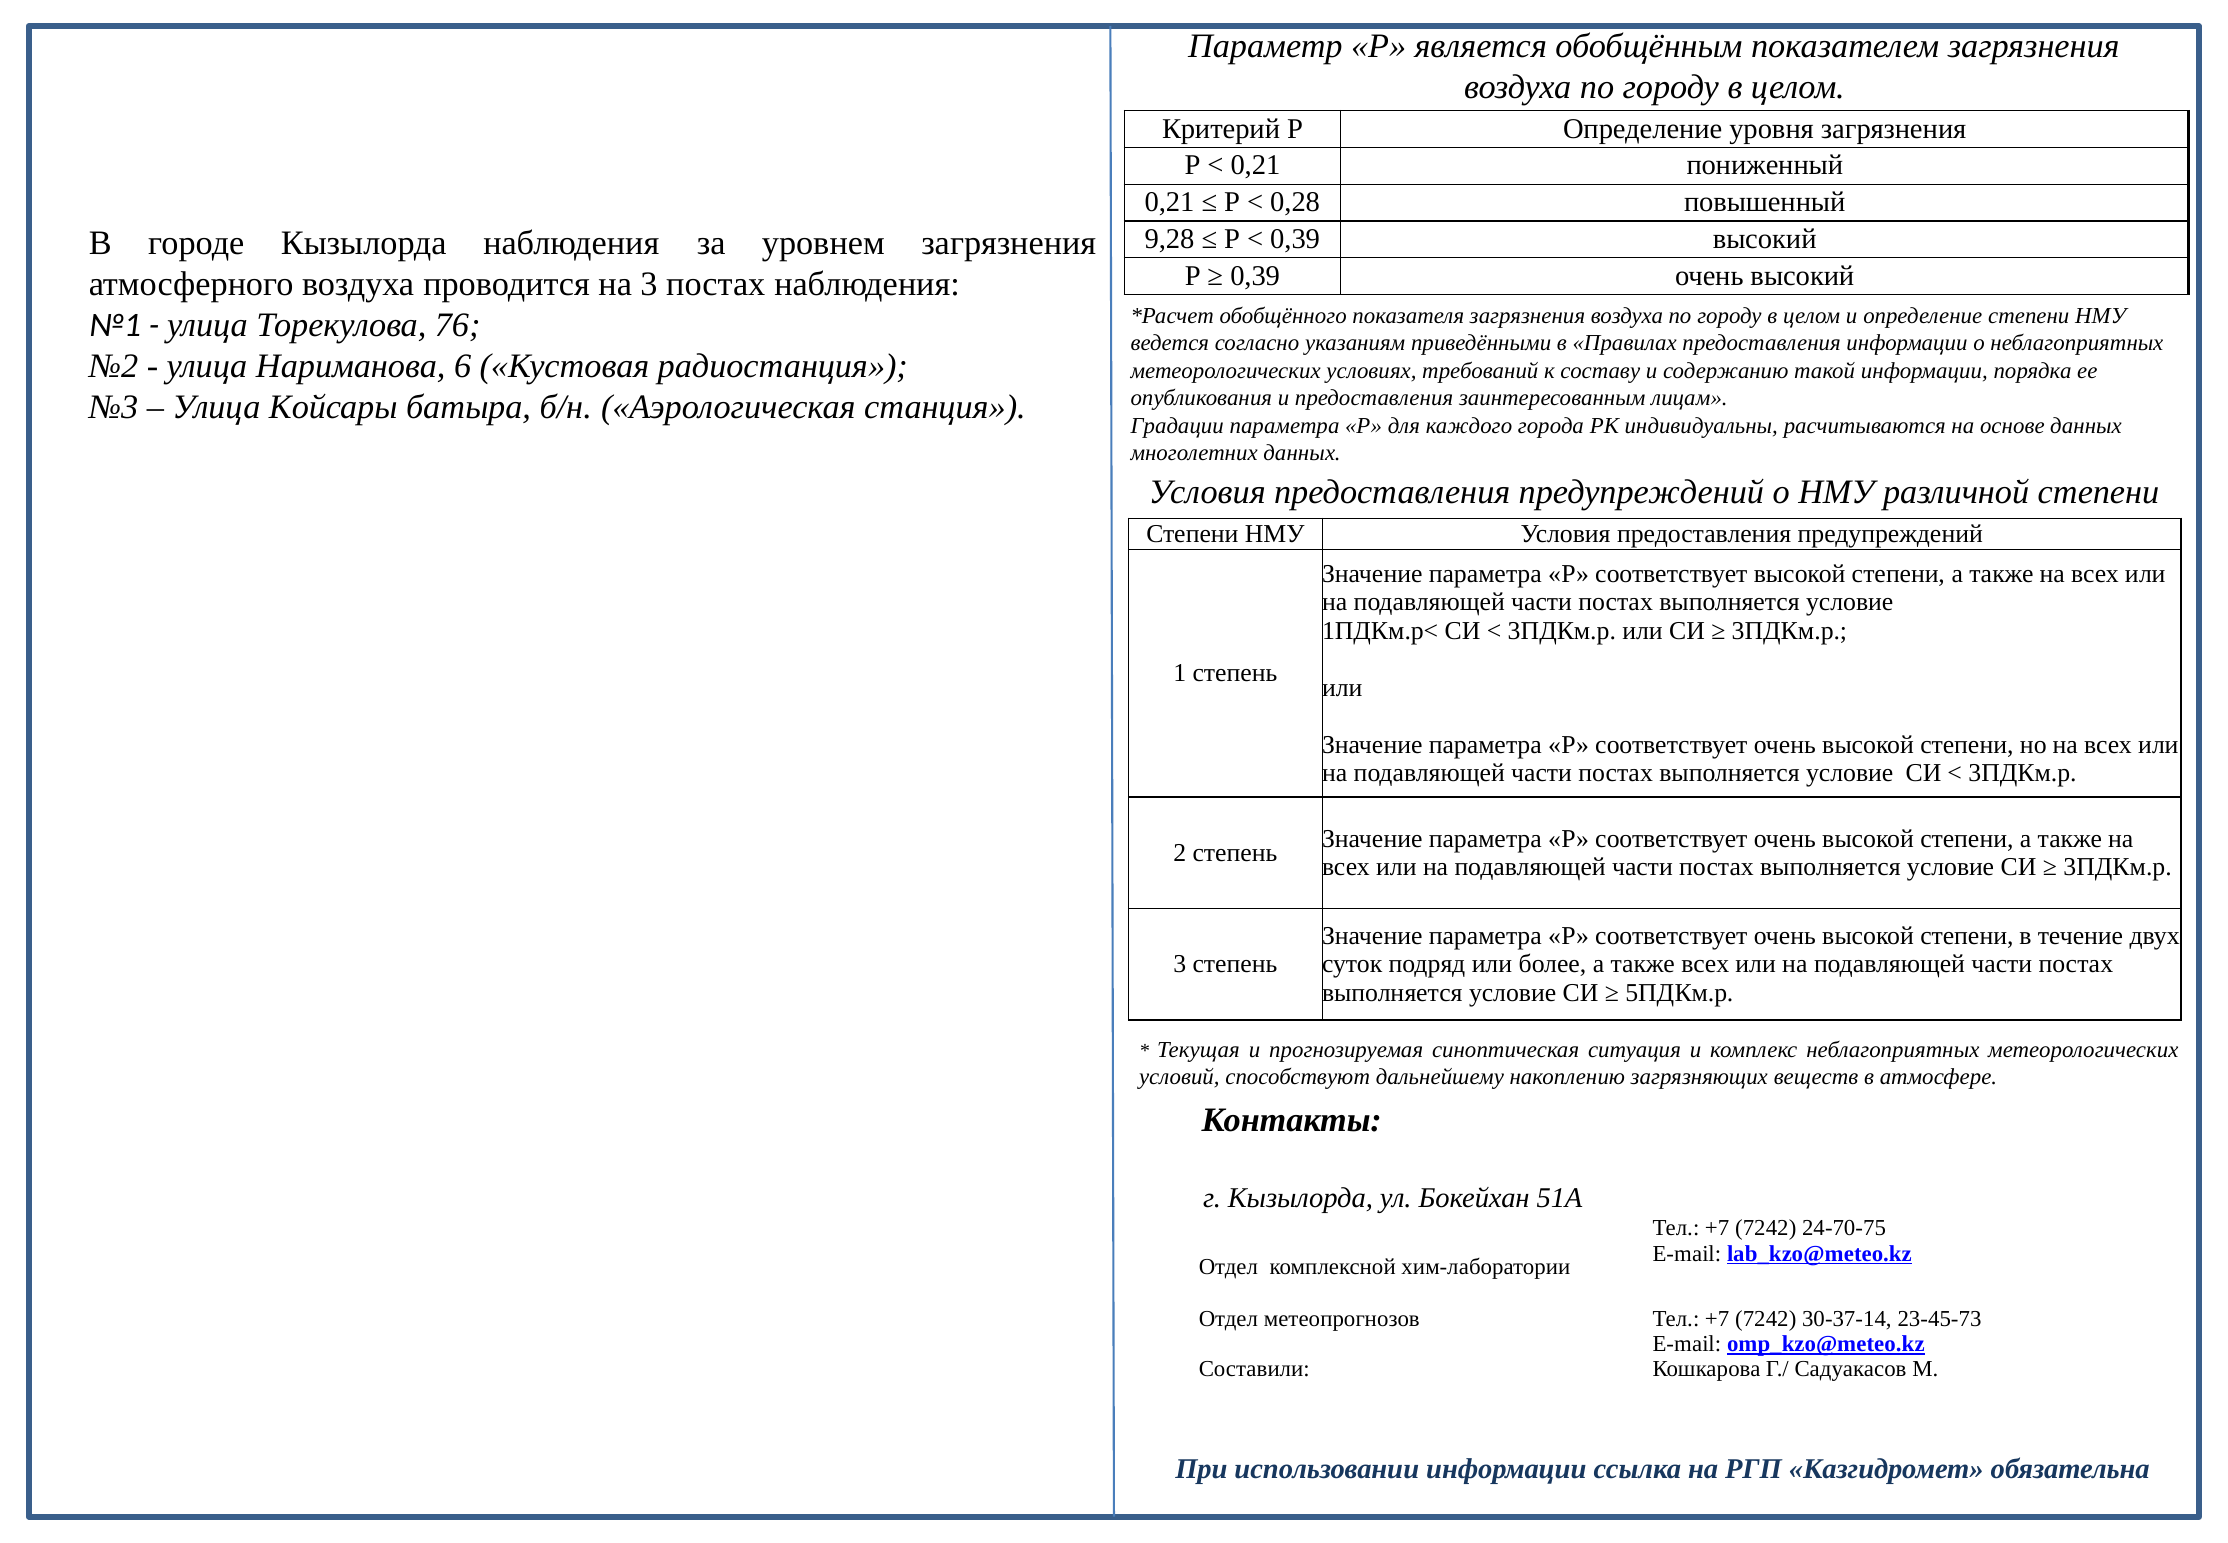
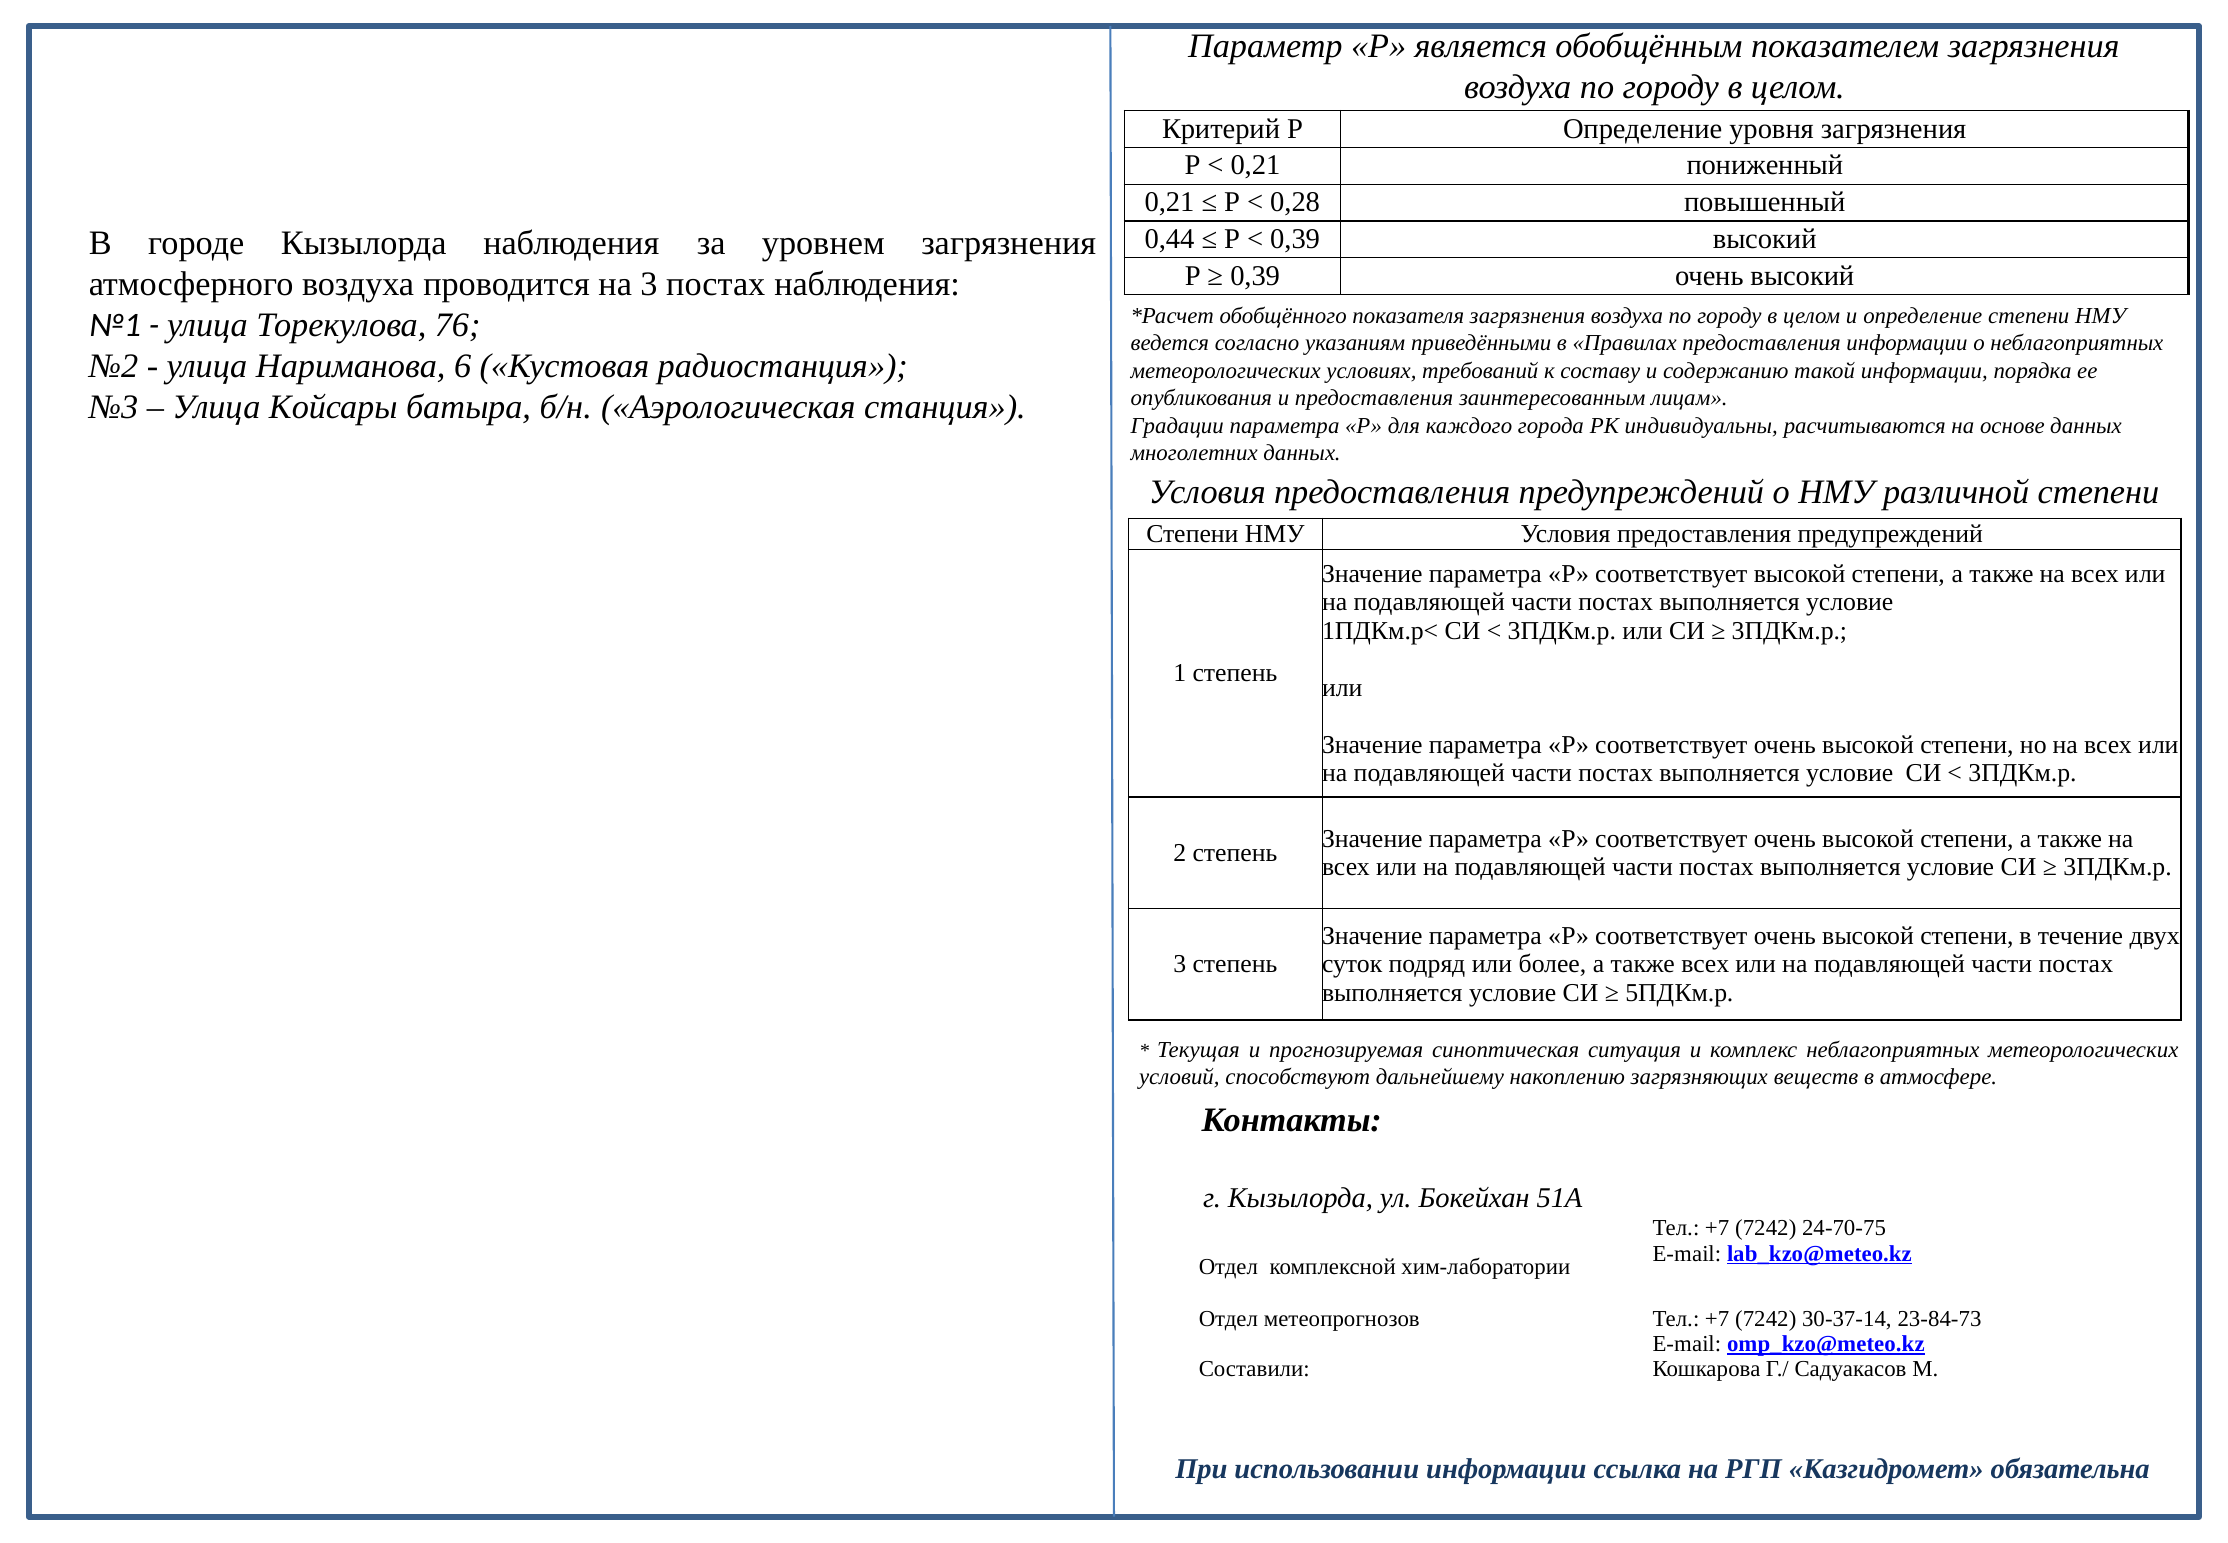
9,28: 9,28 -> 0,44 (1170, 239)
23-45-73: 23-45-73 -> 23-84-73 (1940, 1318)
